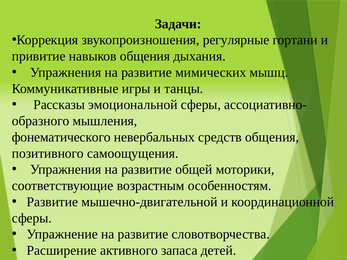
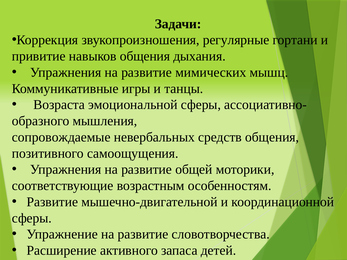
Рассказы: Рассказы -> Возраста (59, 105)
фонематического: фонематического -> сопровождаемые (61, 137)
